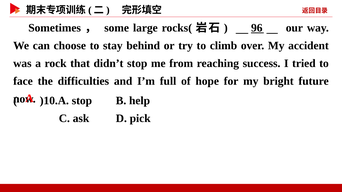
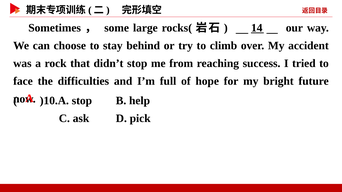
96: 96 -> 14 (257, 28)
